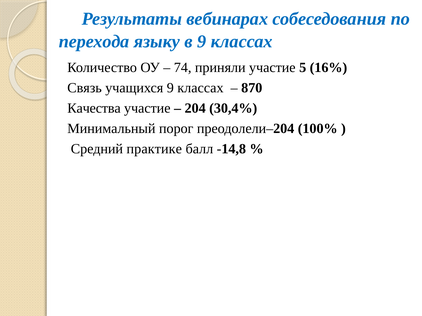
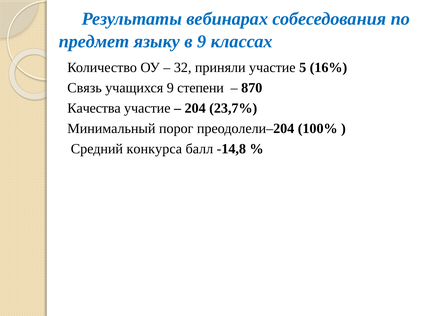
перехода: перехода -> предмет (94, 42)
74: 74 -> 32 (183, 68)
учащихся 9 классах: классах -> степени (201, 88)
30,4%: 30,4% -> 23,7% (233, 108)
практике: практике -> конкурса (154, 149)
